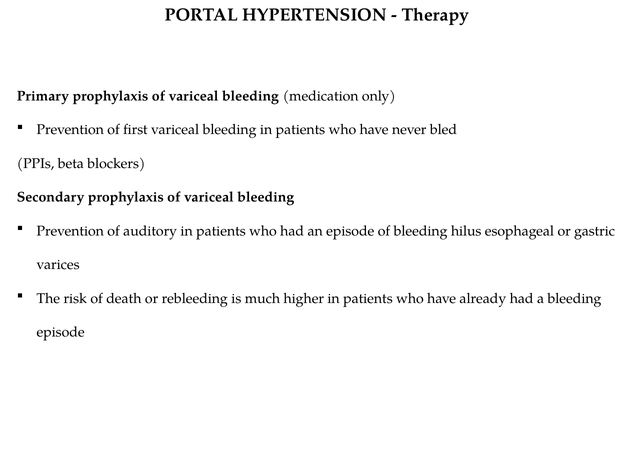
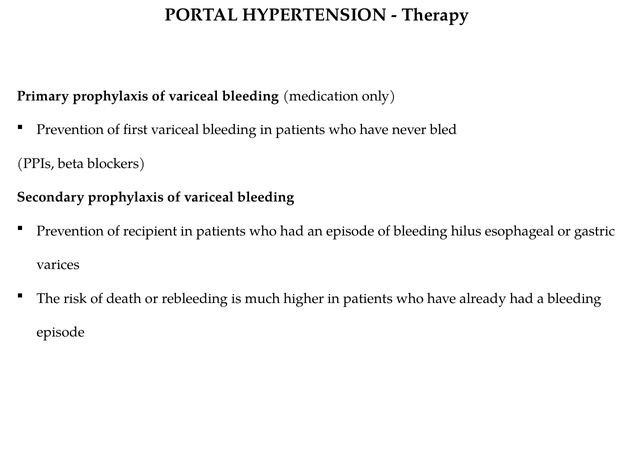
auditory: auditory -> recipient (150, 231)
